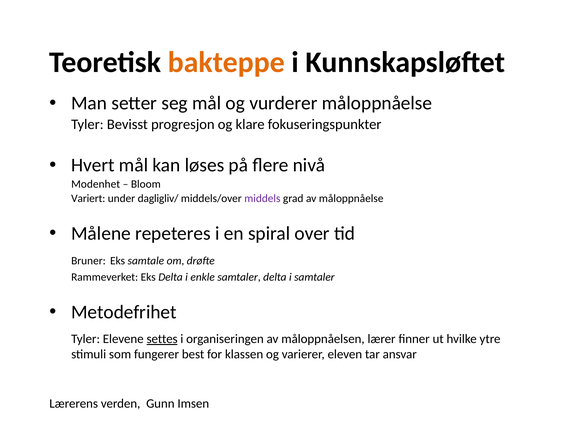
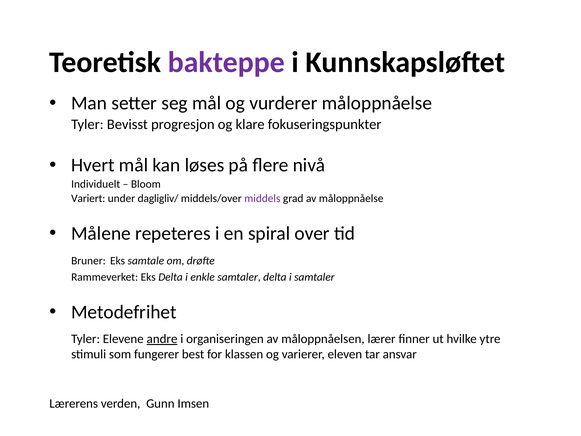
bakteppe colour: orange -> purple (226, 62)
Modenhet: Modenhet -> Individuelt (96, 184)
settes: settes -> andre (162, 339)
